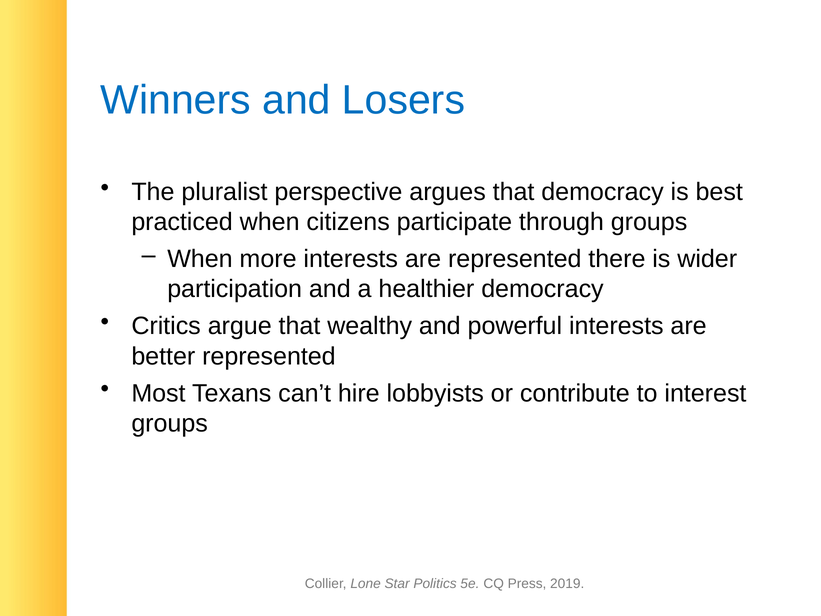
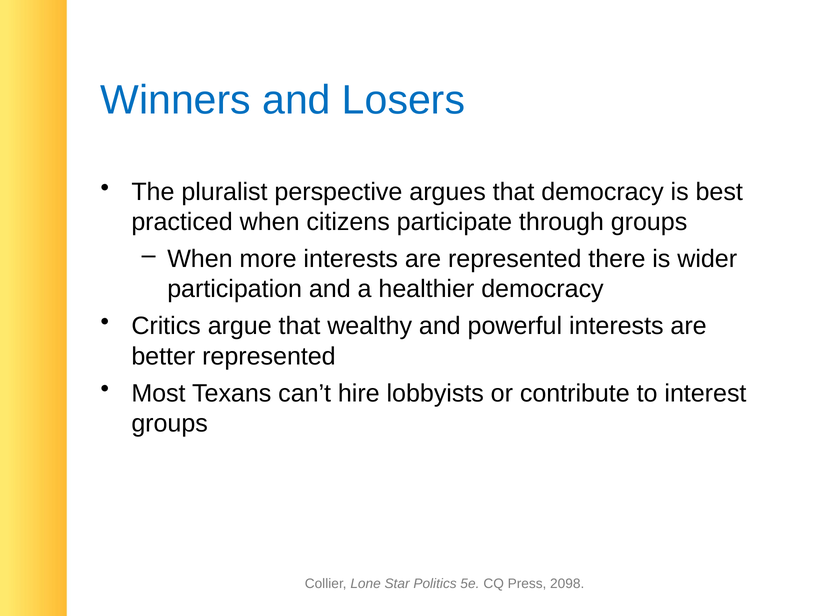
2019: 2019 -> 2098 (567, 584)
